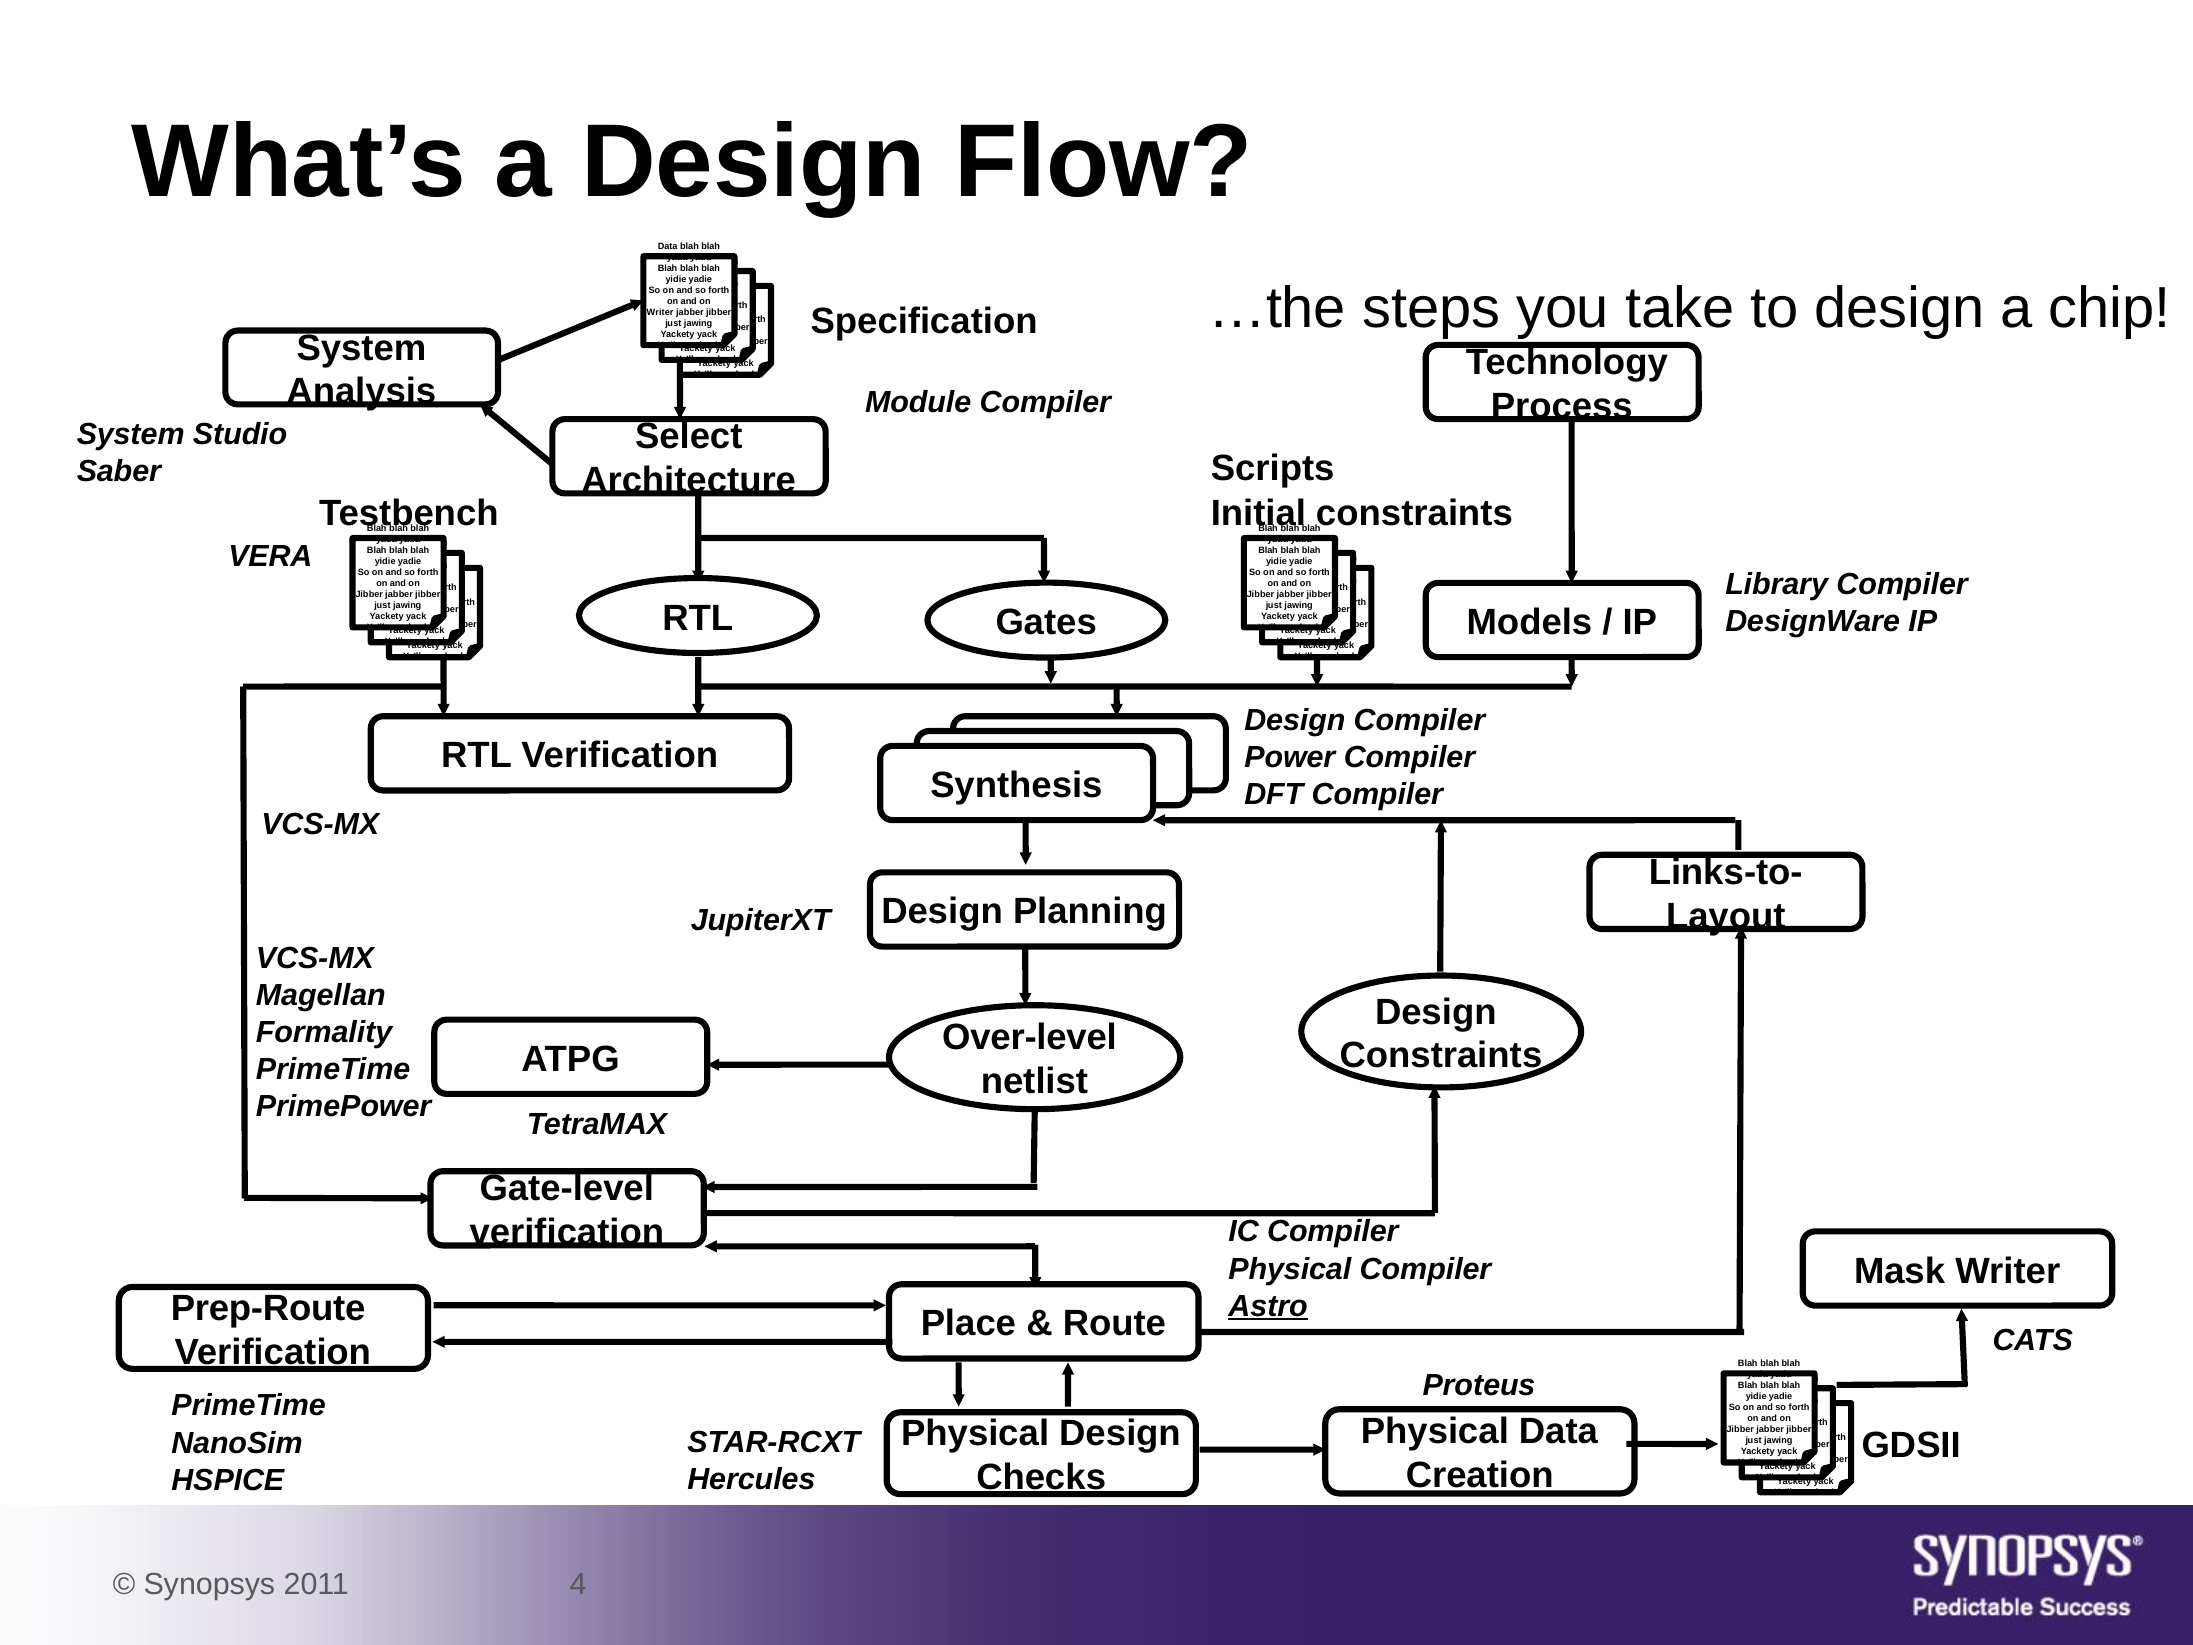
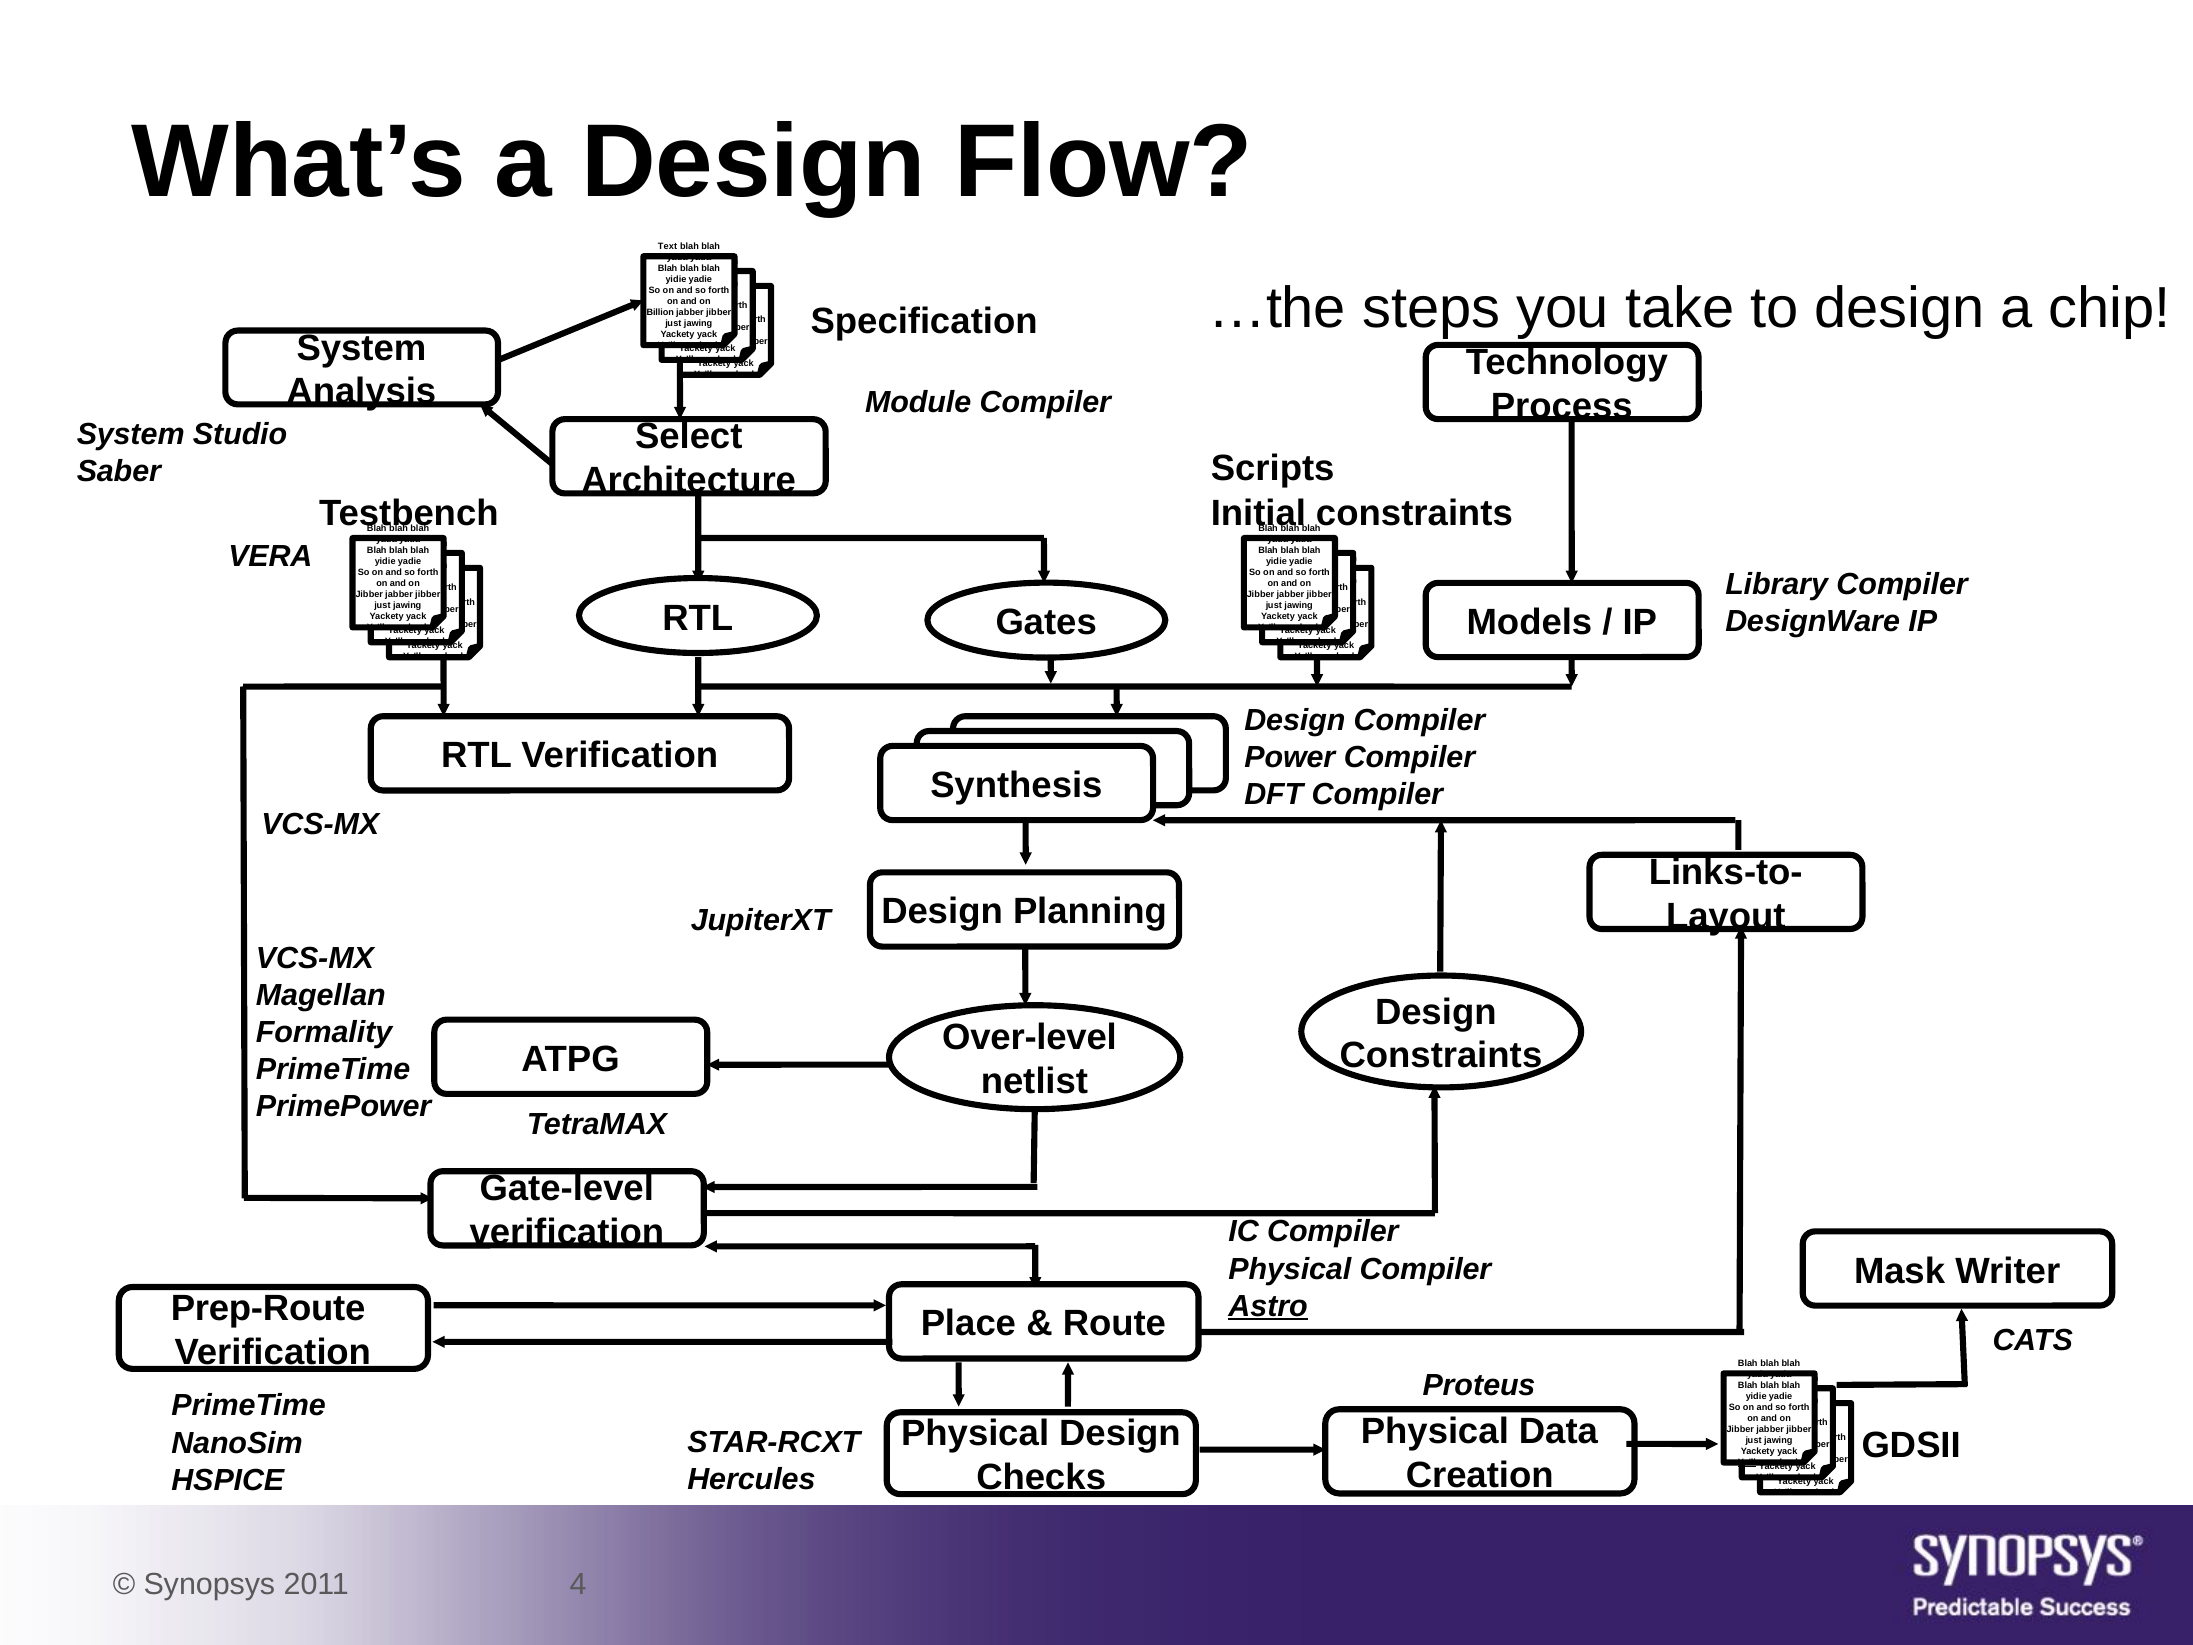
Data: Data -> Text (668, 246)
Writer: Writer -> Billion (660, 312)
Ya'll underline: none -> present (1747, 1462)
